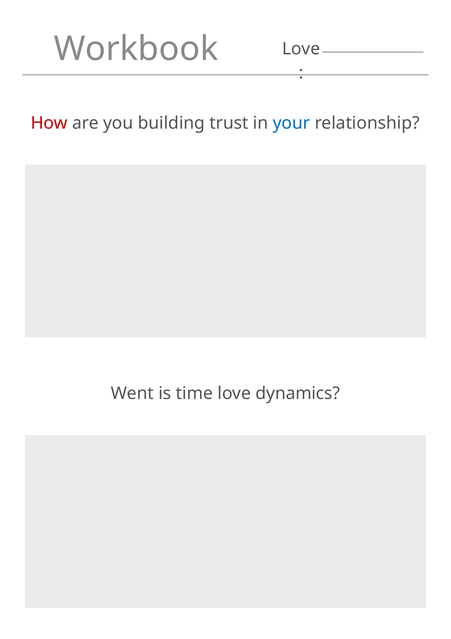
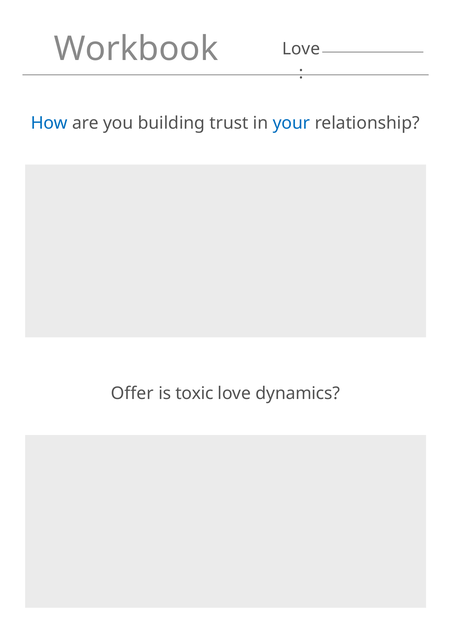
How colour: red -> blue (49, 123)
Went: Went -> Offer (132, 393)
time: time -> toxic (194, 393)
